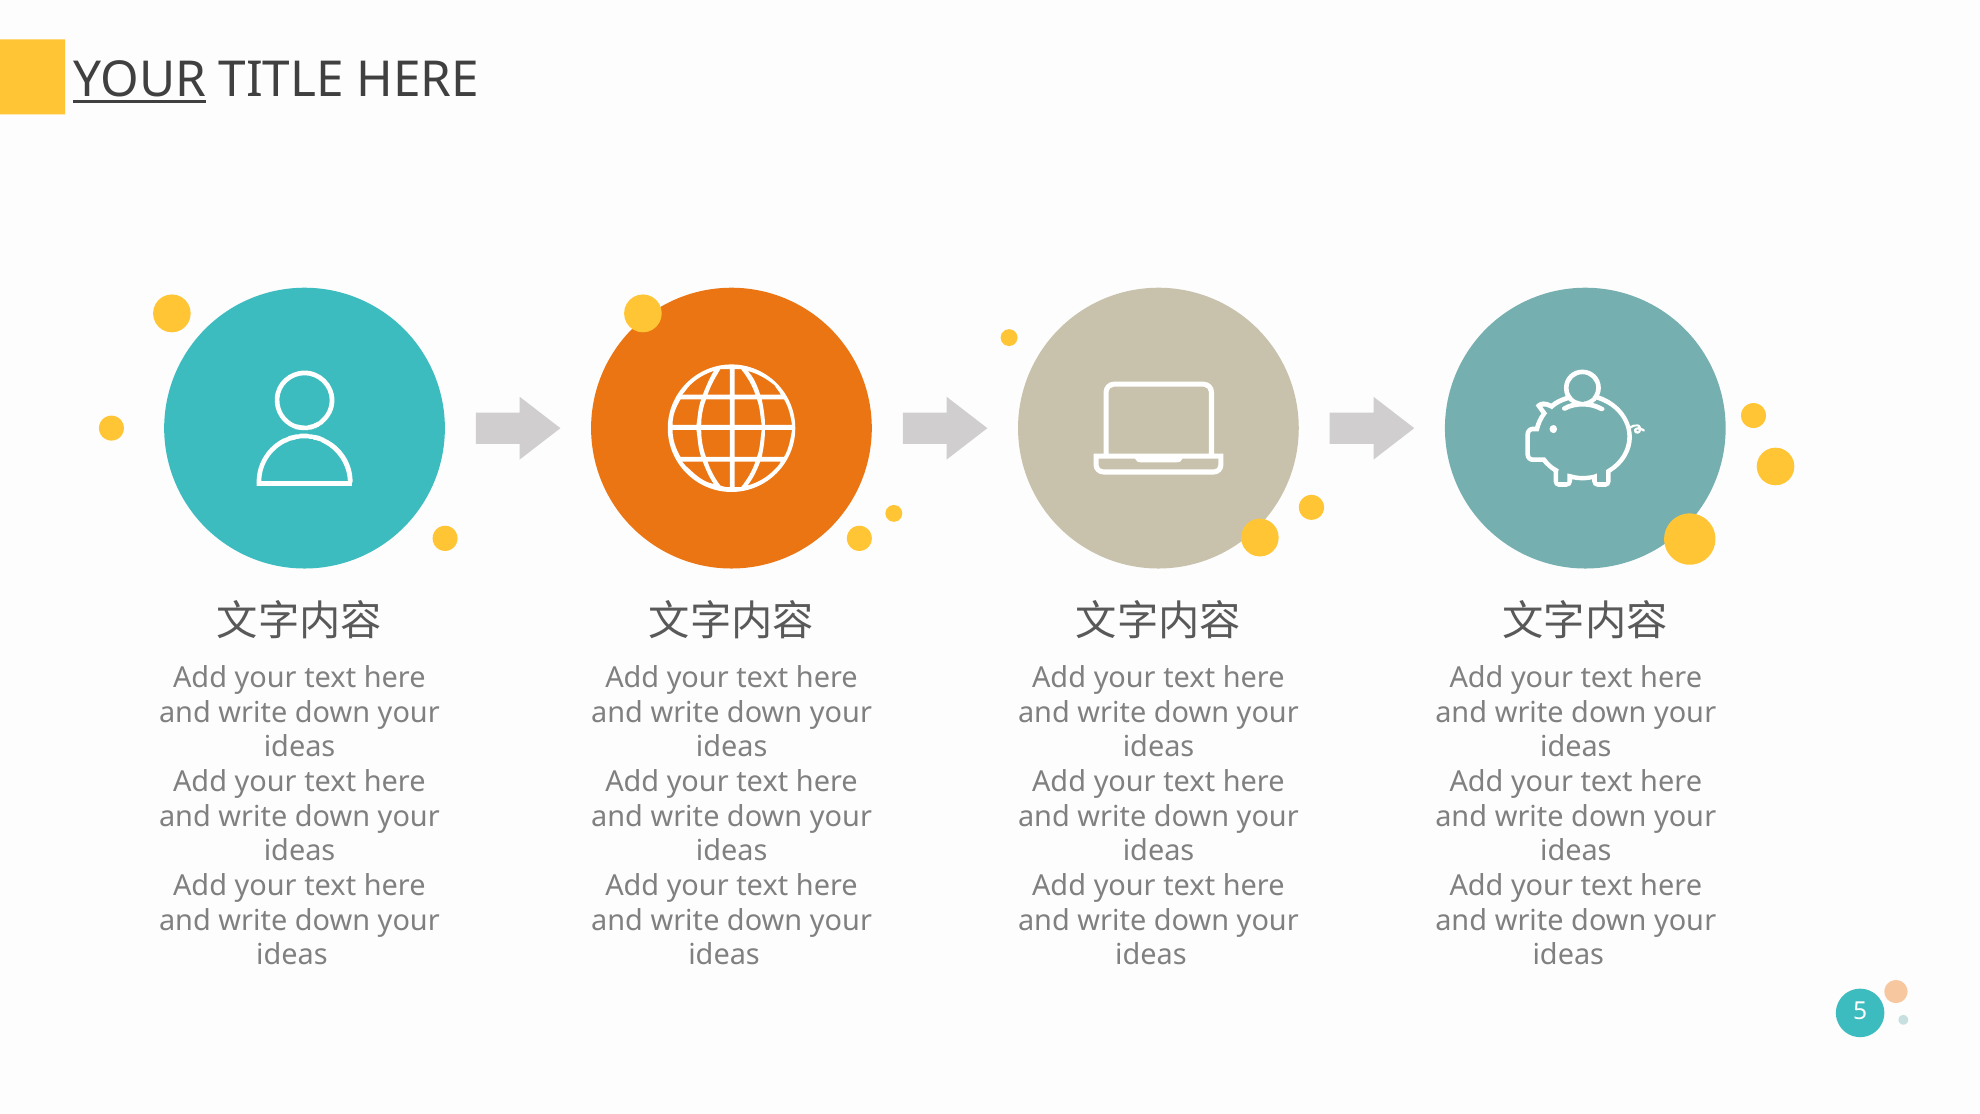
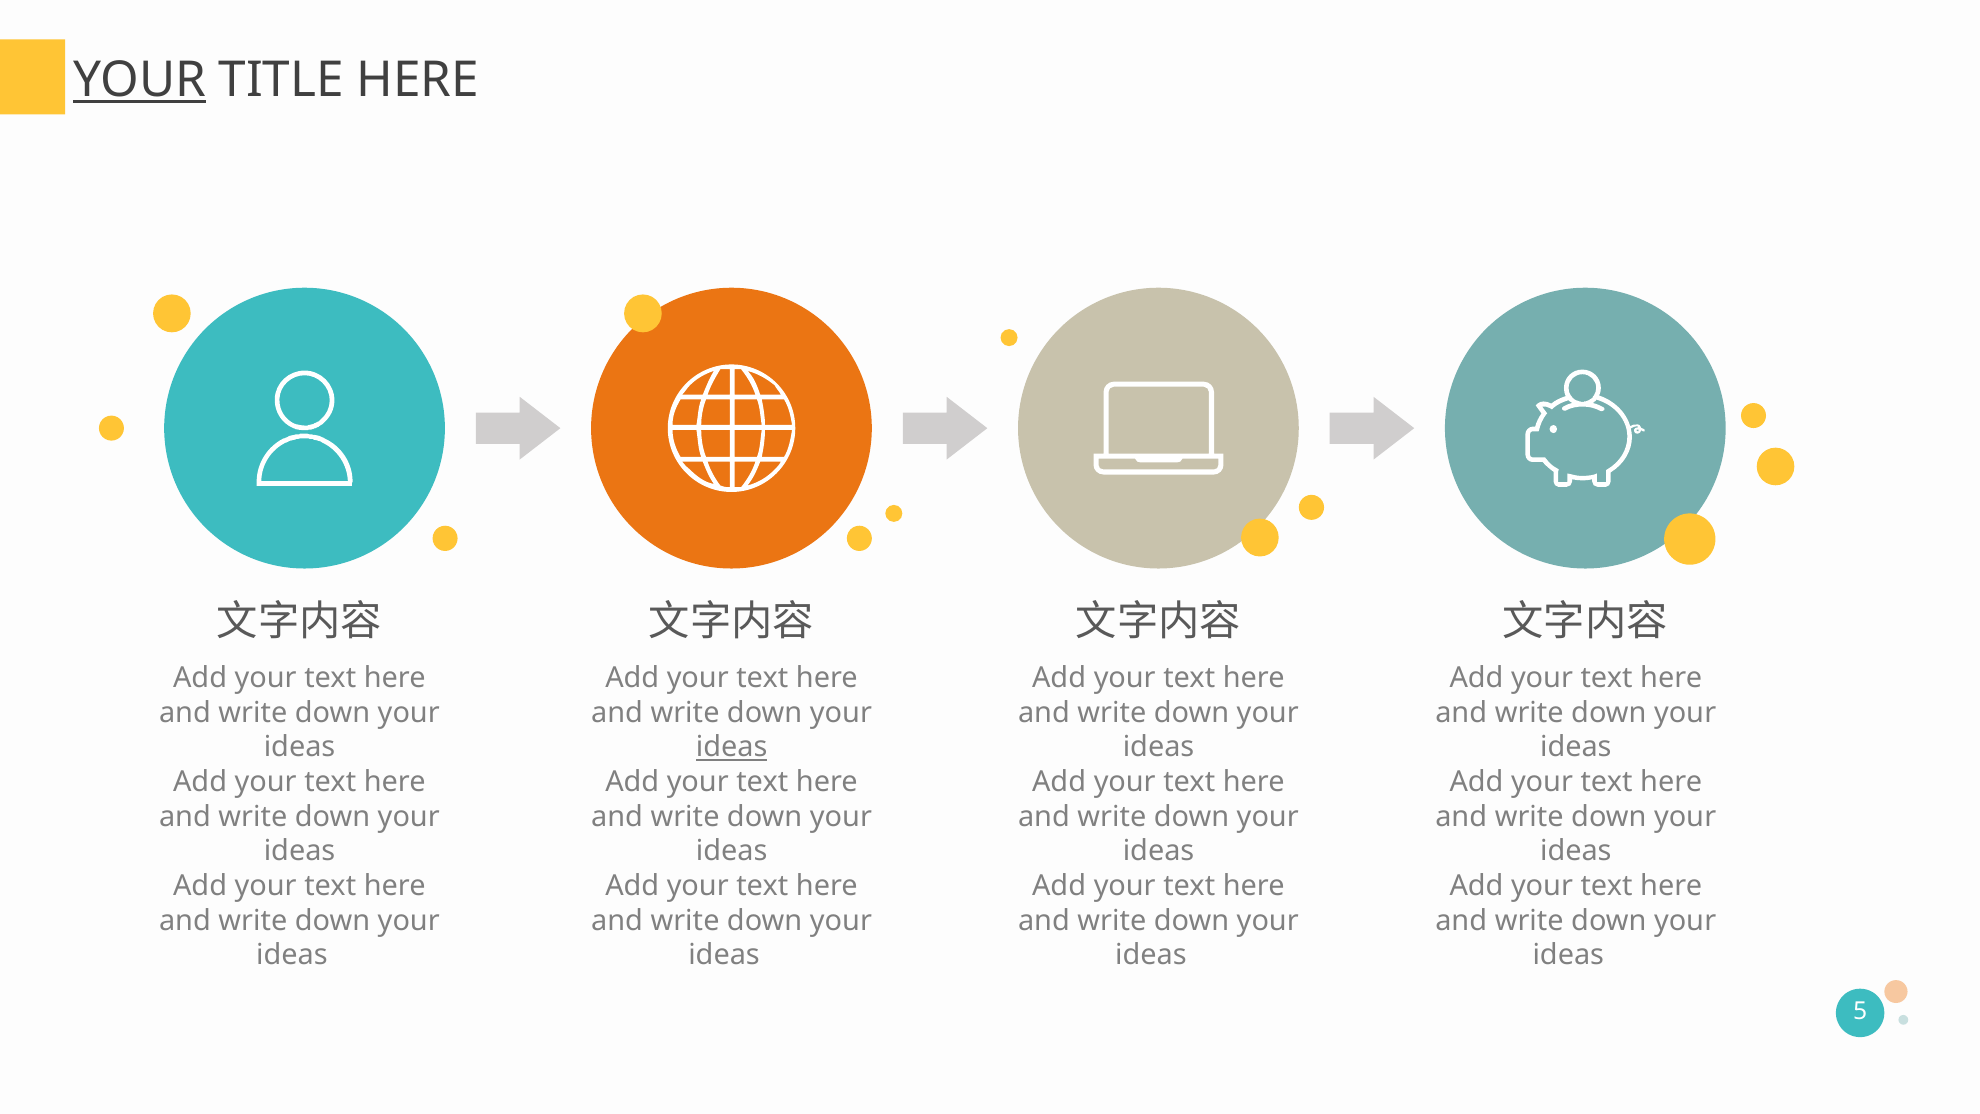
ideas underline: none -> present (732, 747)
